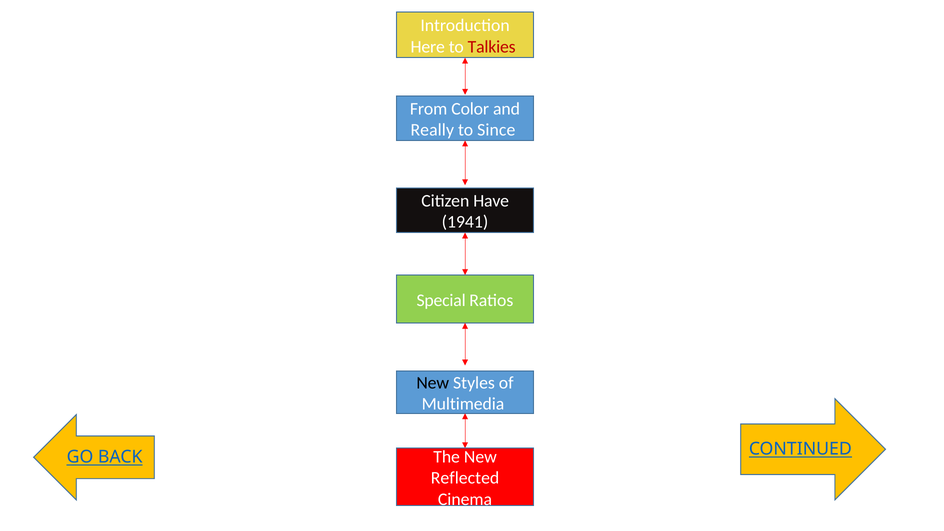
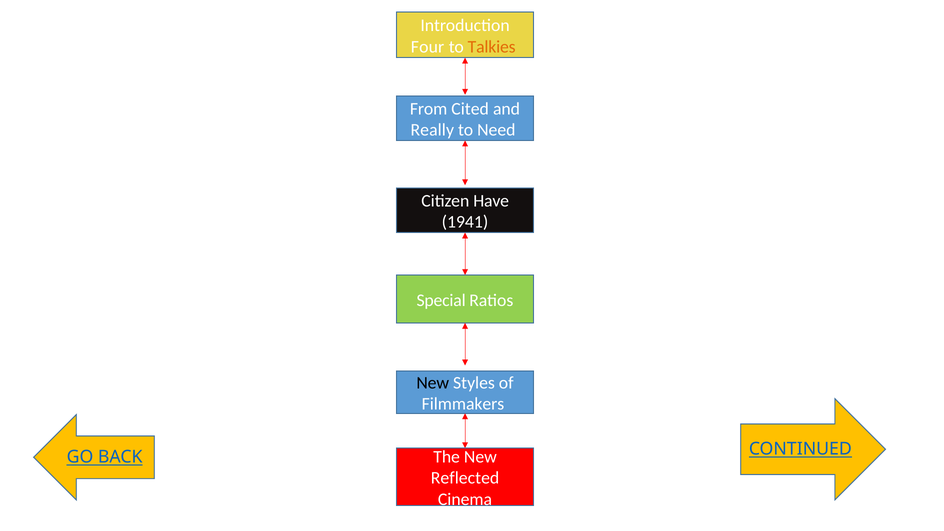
Here: Here -> Four (428, 47)
Talkies colour: red -> orange (492, 47)
Color: Color -> Cited (470, 109)
Since: Since -> Need (496, 130)
Multimedia: Multimedia -> Filmmakers (463, 404)
